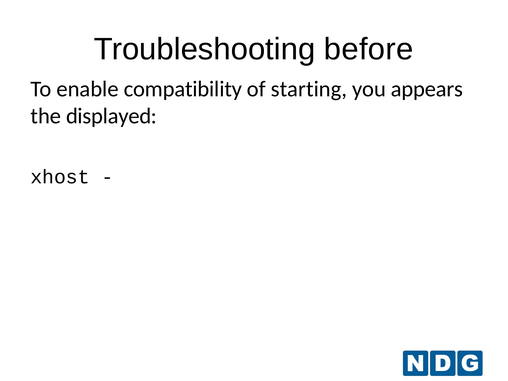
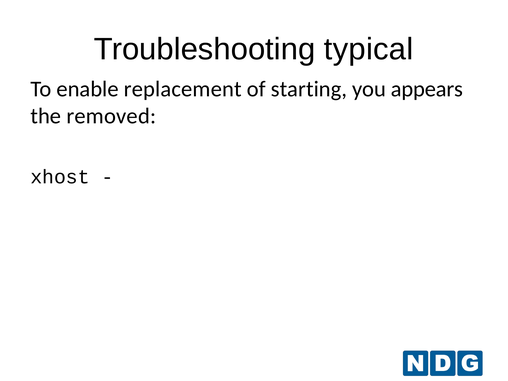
before: before -> typical (369, 49)
compatibility: compatibility -> replacement (183, 89)
displayed: displayed -> removed (111, 116)
